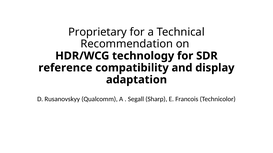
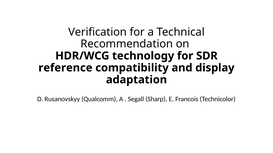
Proprietary: Proprietary -> Verification (98, 32)
